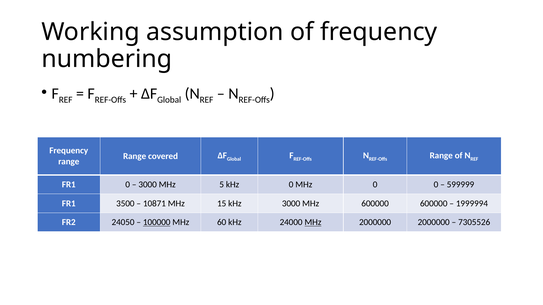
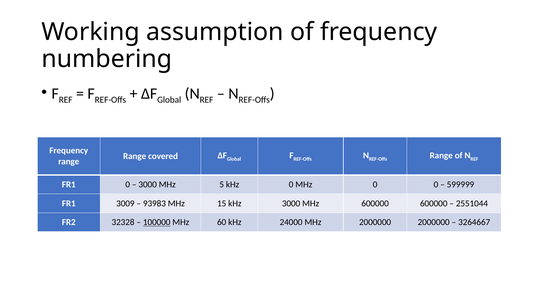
3500: 3500 -> 3009 (125, 204)
10871: 10871 -> 93983 (154, 204)
1999994: 1999994 -> 2551044 (472, 204)
24050: 24050 -> 32328 (123, 223)
MHz underline: present -> none (313, 223)
7305526: 7305526 -> 3264667 (474, 223)
